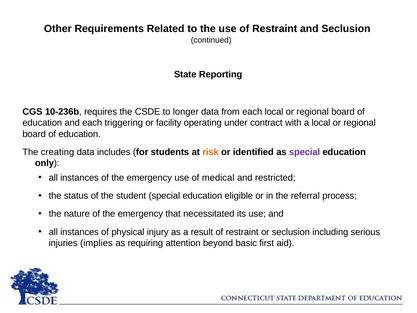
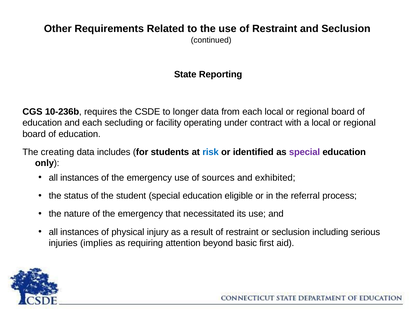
triggering: triggering -> secluding (124, 123)
risk colour: orange -> blue (211, 152)
medical: medical -> sources (218, 178)
restricted: restricted -> exhibited (275, 178)
